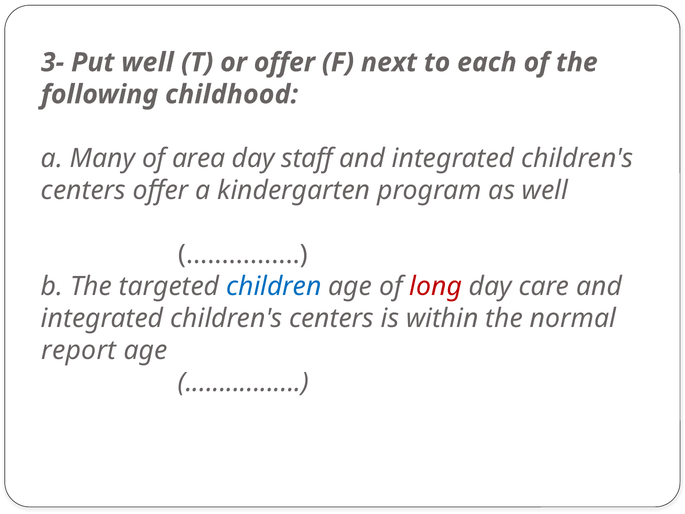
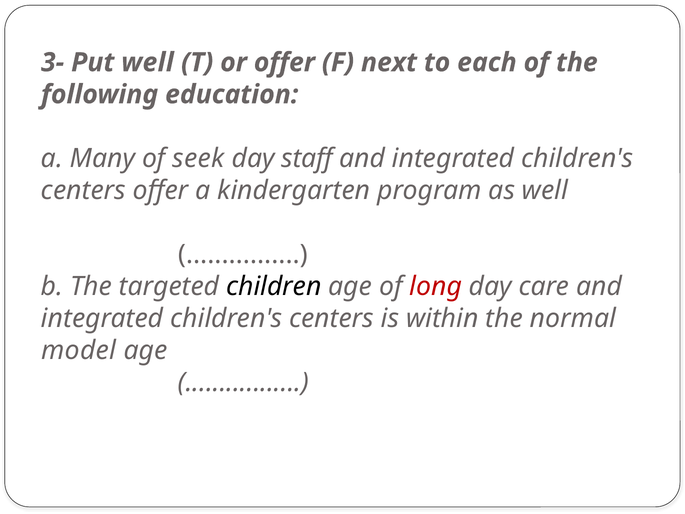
childhood: childhood -> education (232, 94)
area: area -> seek (199, 158)
children colour: blue -> black (274, 286)
report: report -> model (79, 350)
